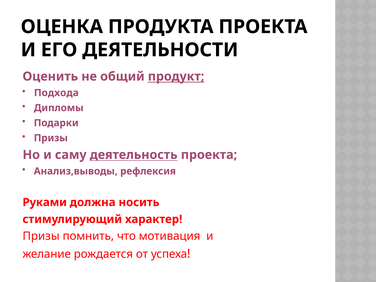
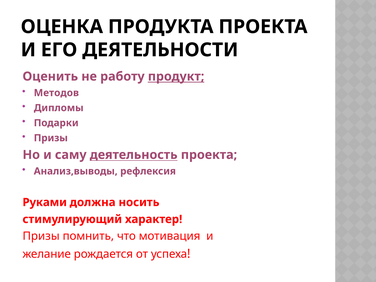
общий: общий -> работу (122, 76)
Подхода: Подхода -> Методов (56, 93)
